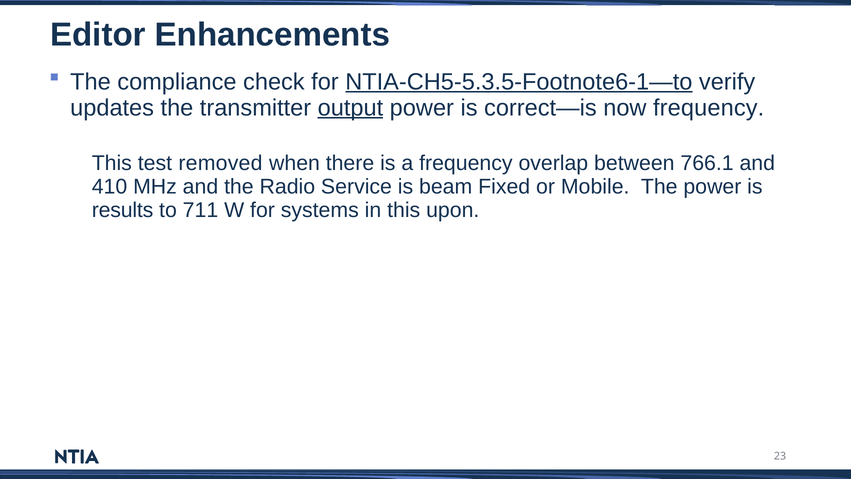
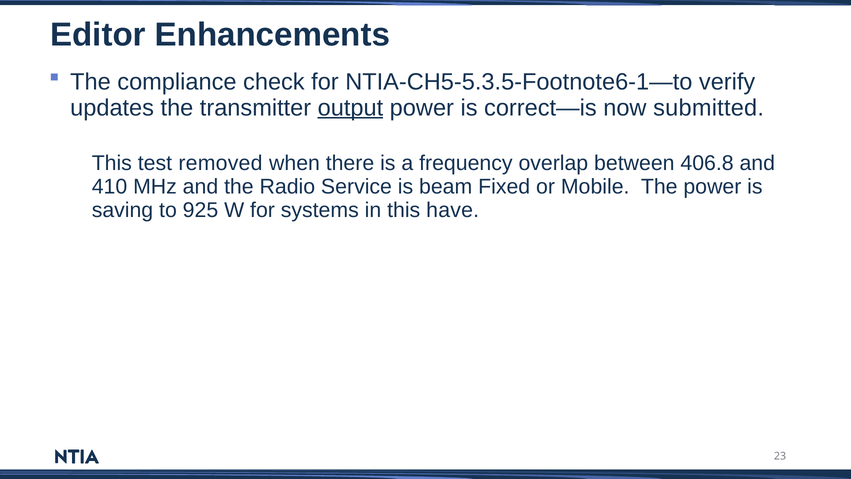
NTIA-CH5-5.3.5-Footnote6-1—to underline: present -> none (519, 82)
now frequency: frequency -> submitted (709, 108)
766.1: 766.1 -> 406.8 (707, 163)
results: results -> saving (122, 210)
711: 711 -> 925 (200, 210)
upon: upon -> have (453, 210)
